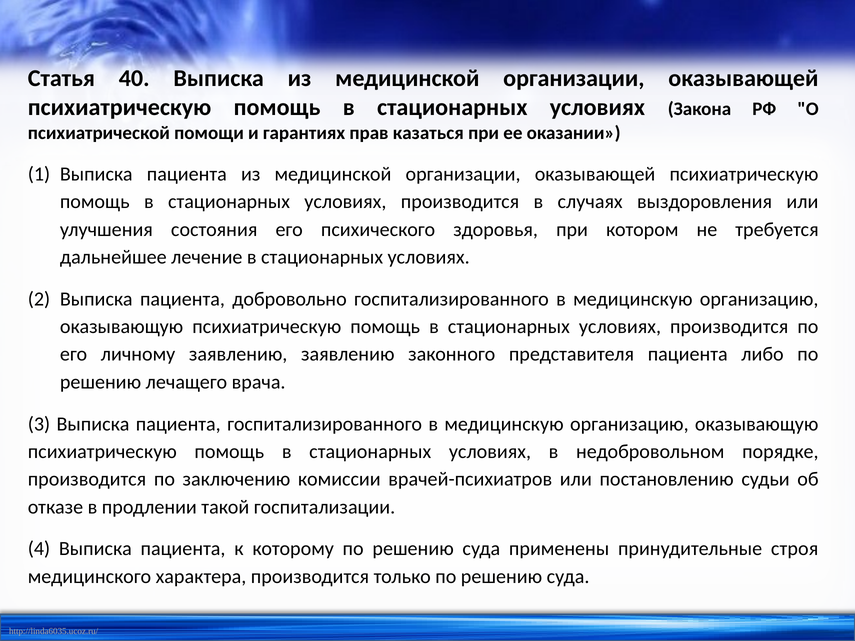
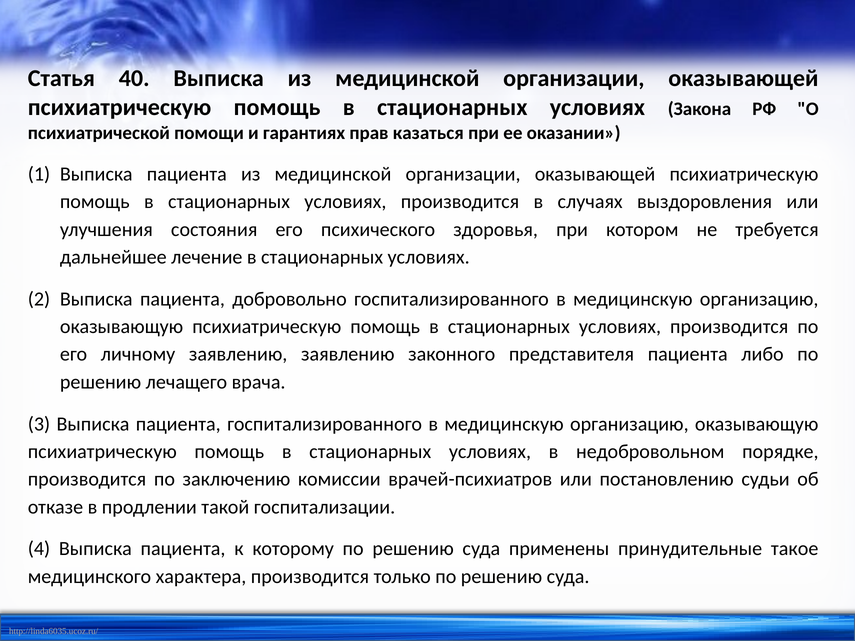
строя: строя -> такое (795, 549)
